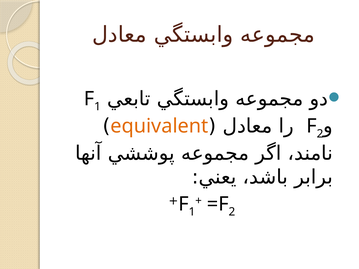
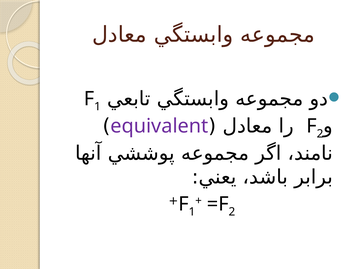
equivalent colour: orange -> purple (159, 126)
